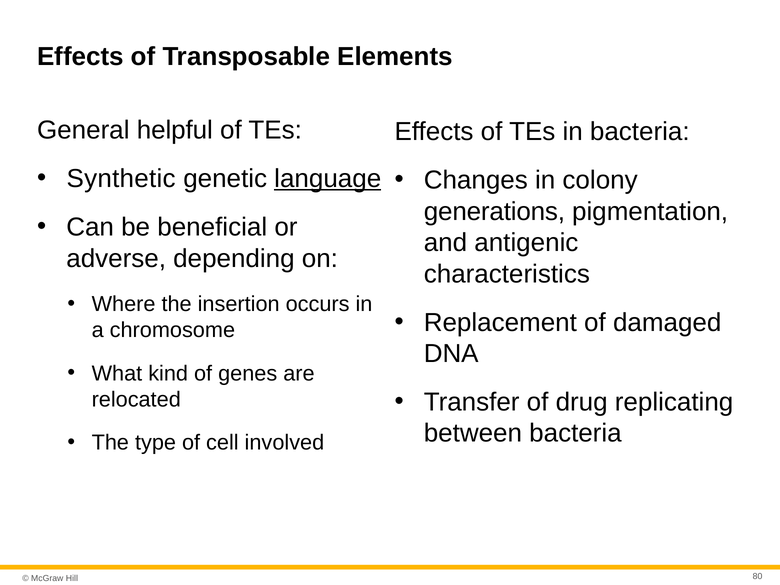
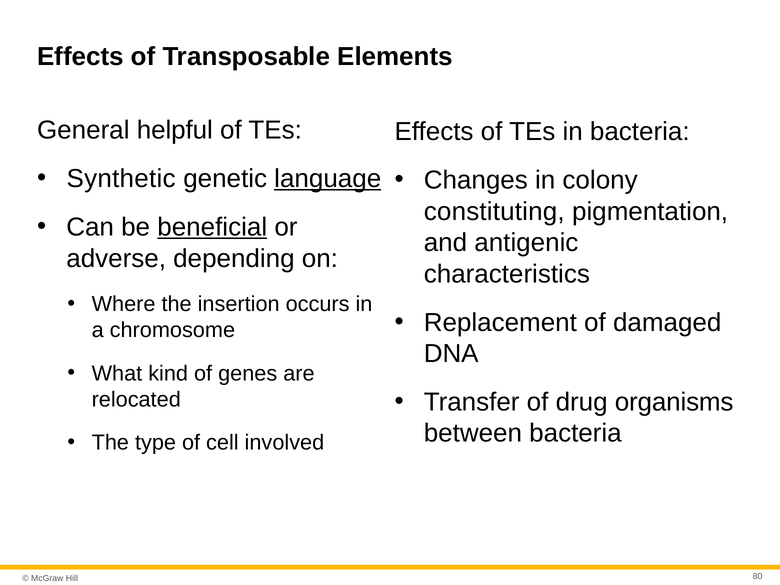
generations: generations -> constituting (494, 212)
beneficial underline: none -> present (212, 227)
replicating: replicating -> organisms (674, 402)
